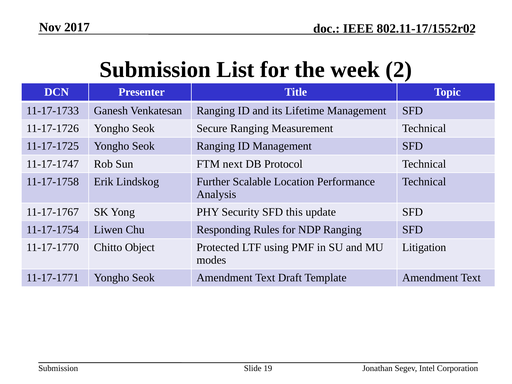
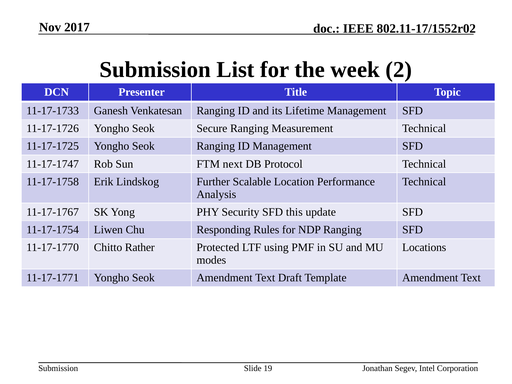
Object: Object -> Rather (140, 248)
Litigation: Litigation -> Locations (424, 248)
